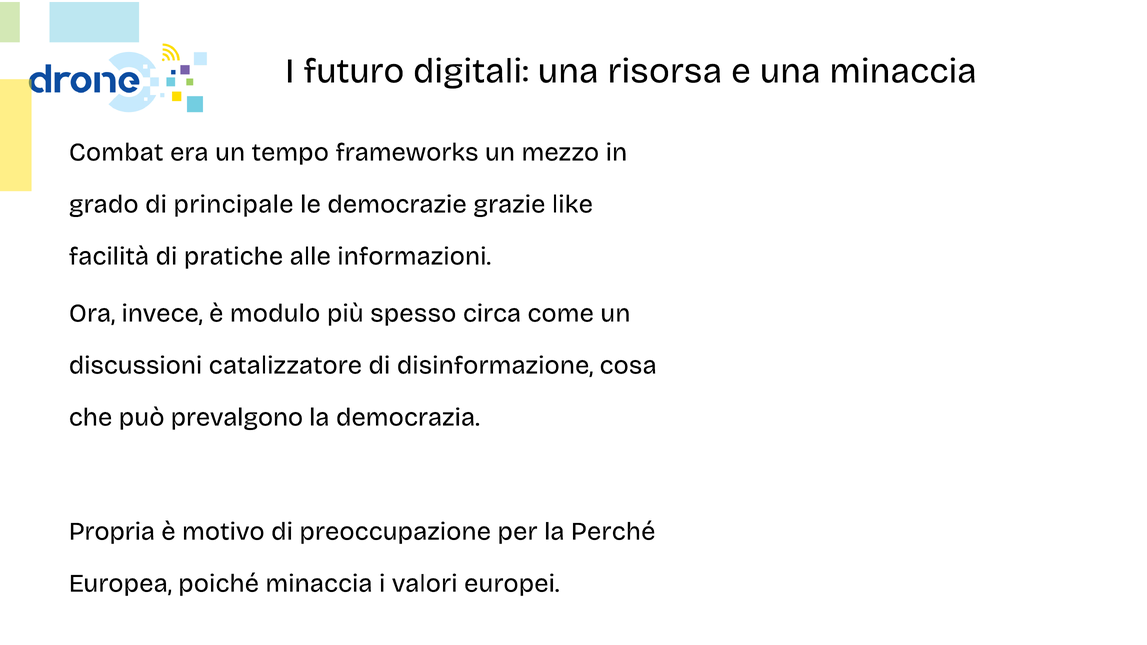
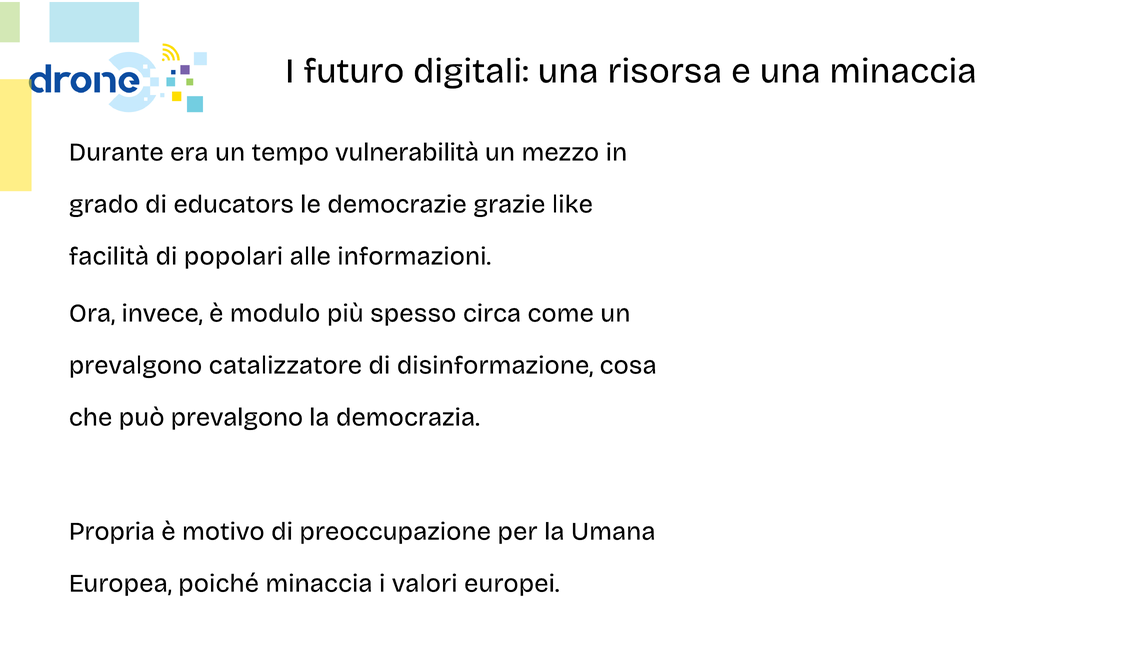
Combat: Combat -> Durante (116, 152)
frameworks: frameworks -> vulnerabilità (407, 152)
principale: principale -> educators (234, 204)
pratiche: pratiche -> popolari (233, 256)
discussioni: discussioni -> prevalgono (136, 365)
Perché: Perché -> Umana (613, 531)
